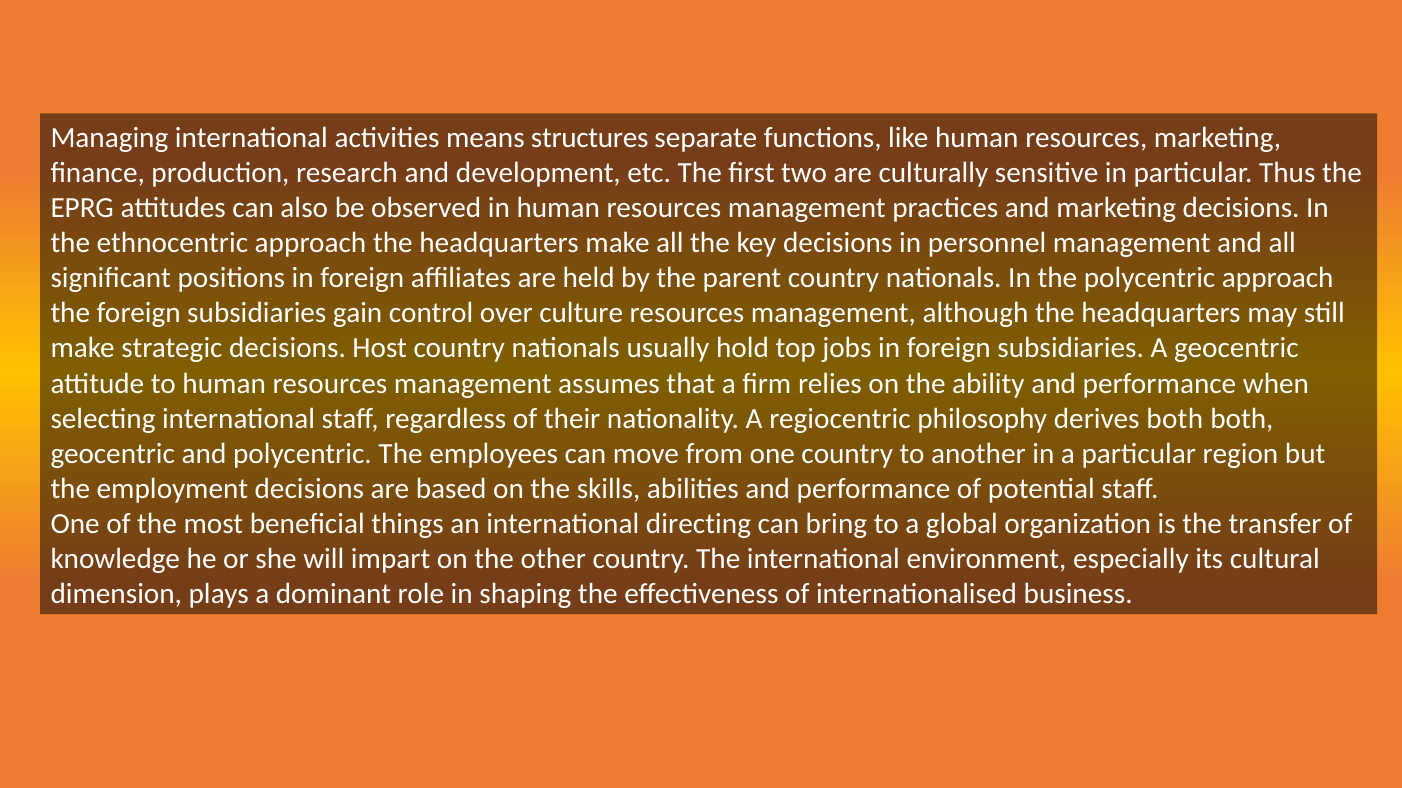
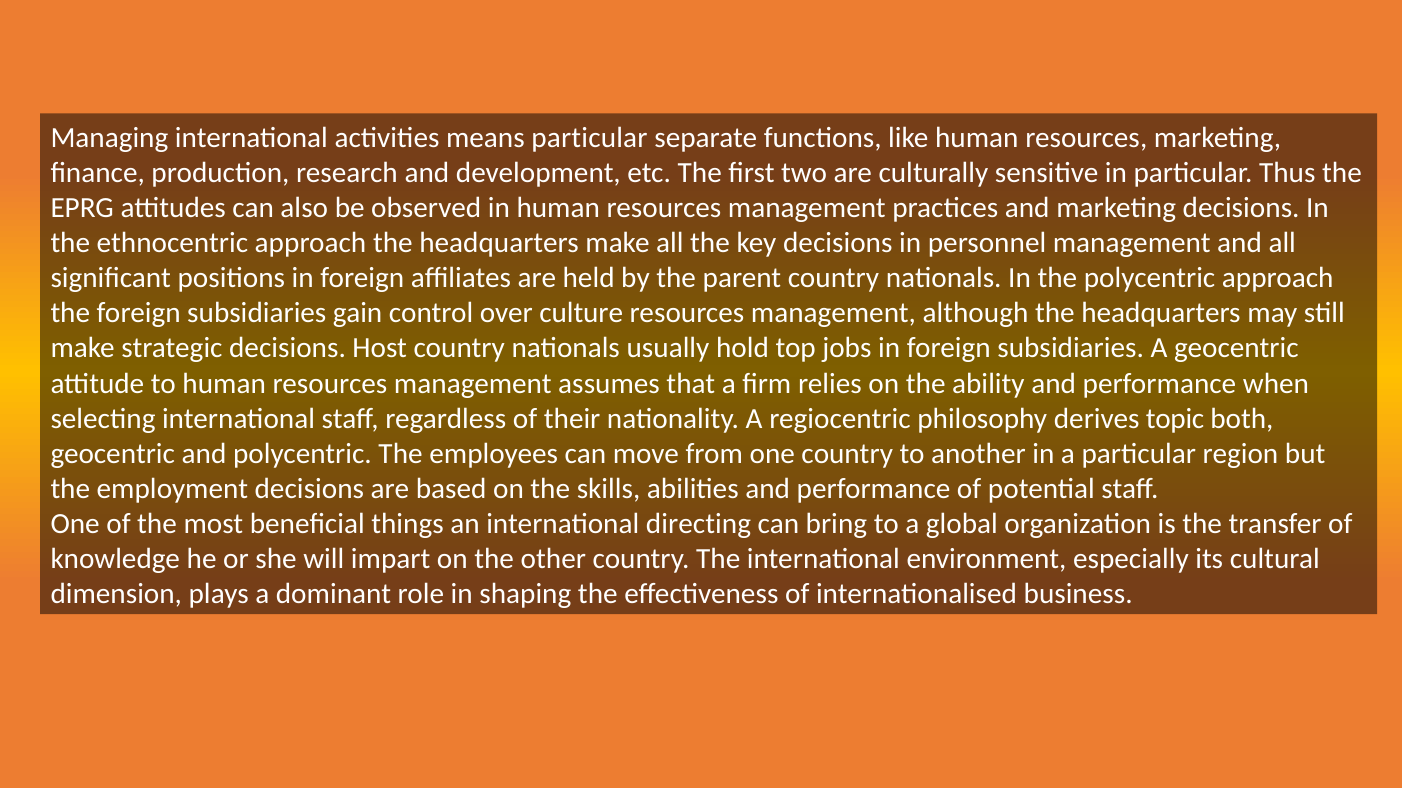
means structures: structures -> particular (589, 138)
derives both: both -> topic (1175, 419)
